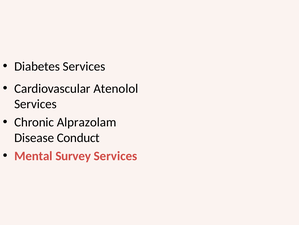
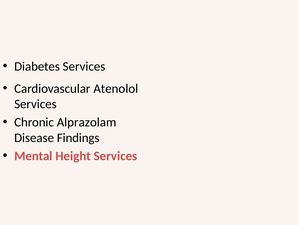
Conduct: Conduct -> Findings (78, 137)
Survey: Survey -> Height (73, 155)
